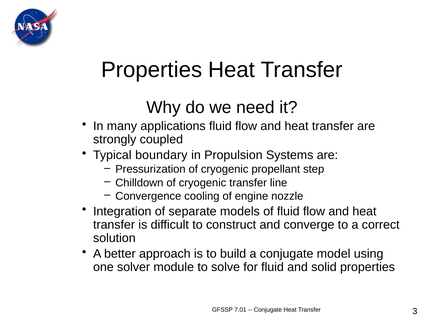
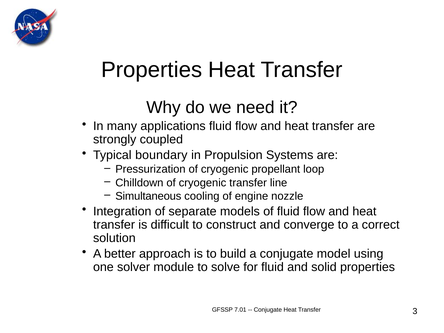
step: step -> loop (314, 169)
Convergence: Convergence -> Simultaneous (148, 196)
